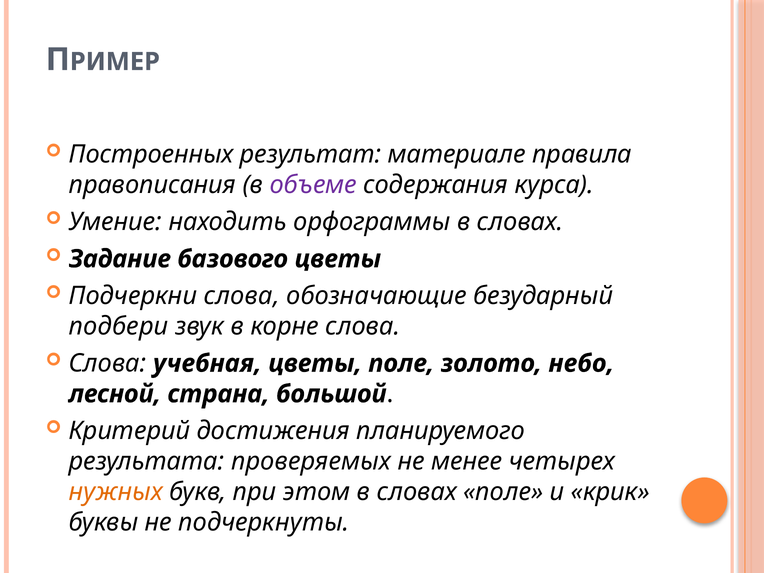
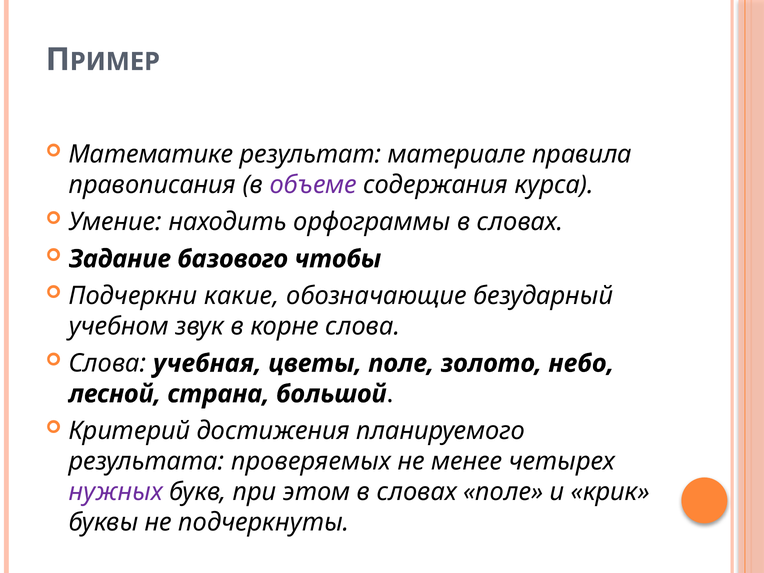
Построенных: Построенных -> Математике (151, 155)
базового цветы: цветы -> чтобы (338, 259)
Подчеркни слова: слова -> какие (242, 296)
подбери: подбери -> учебном (119, 326)
нужных colour: orange -> purple (116, 492)
